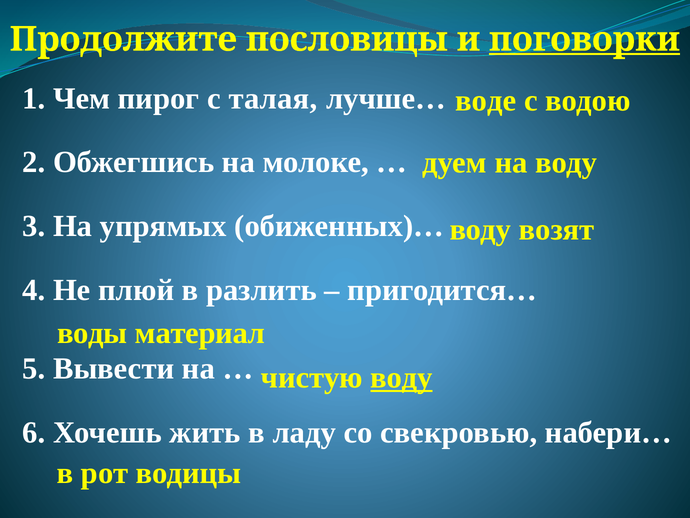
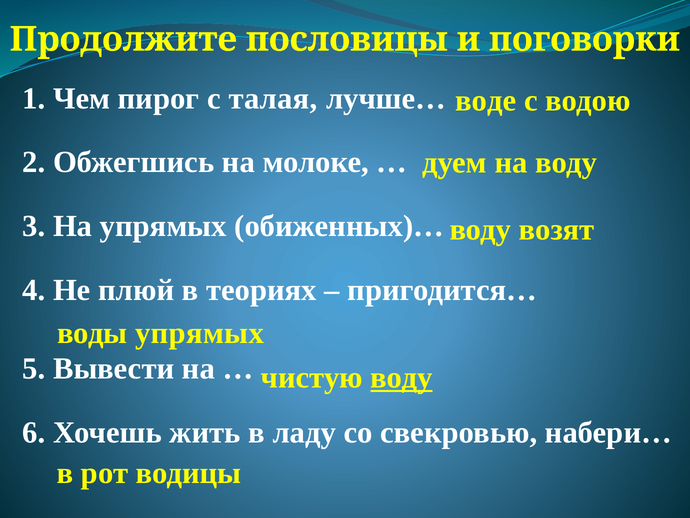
поговорки underline: present -> none (585, 39)
разлить: разлить -> теориях (261, 290)
воды материал: материал -> упрямых (200, 333)
